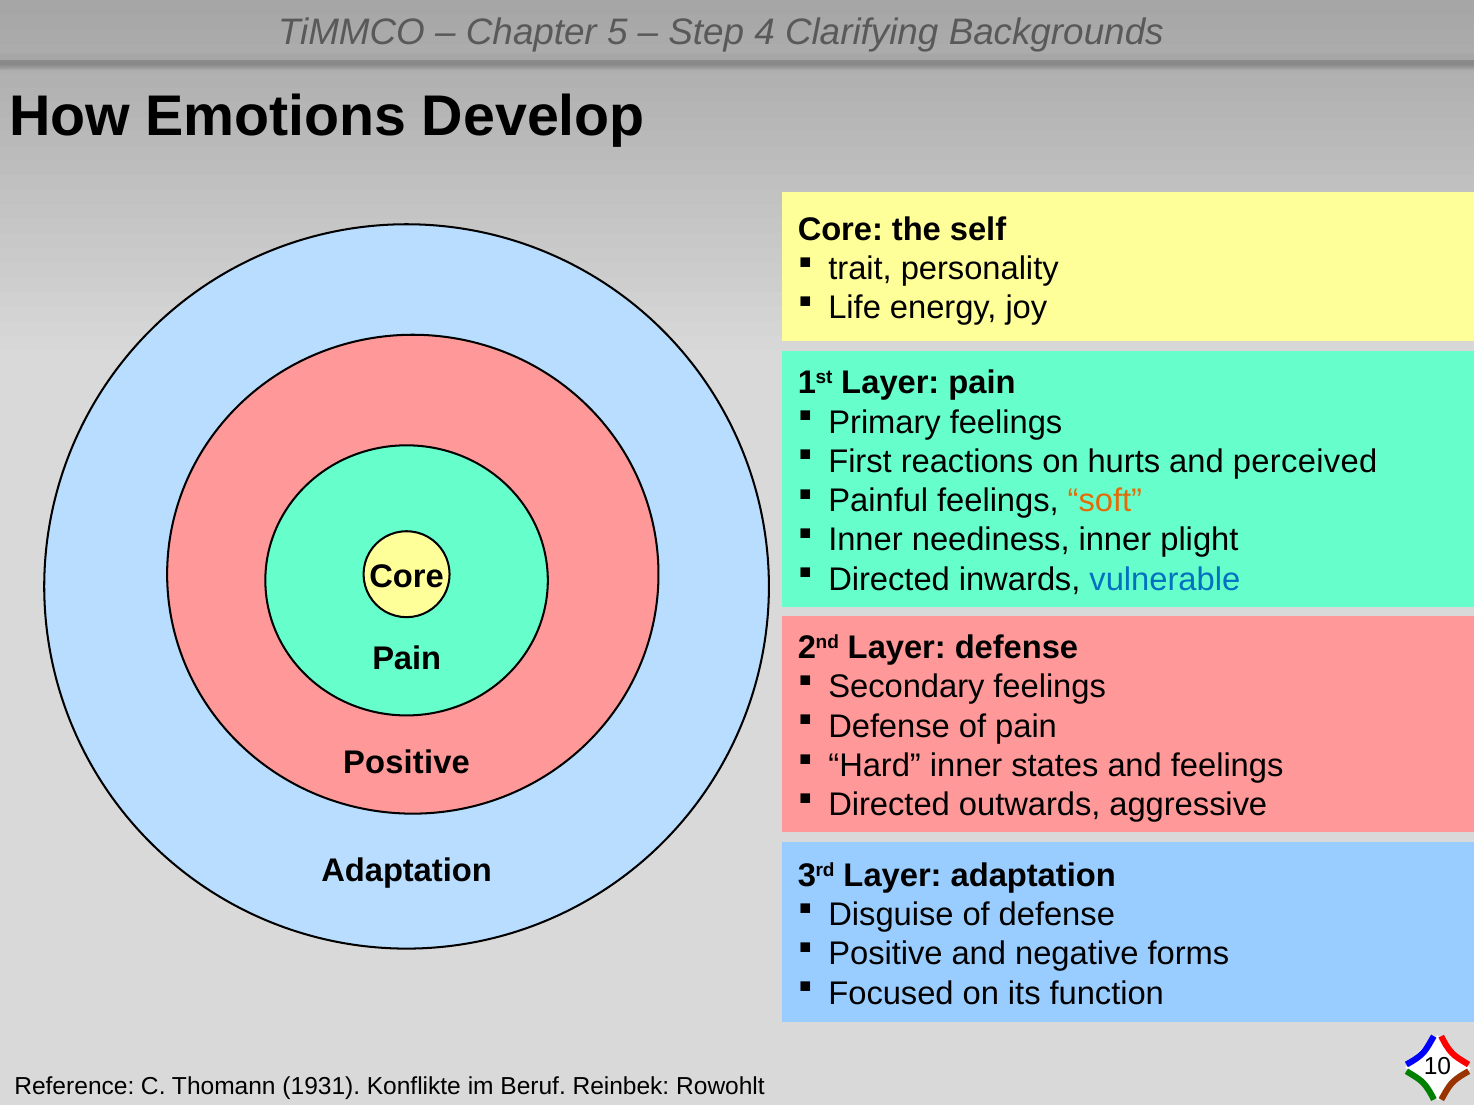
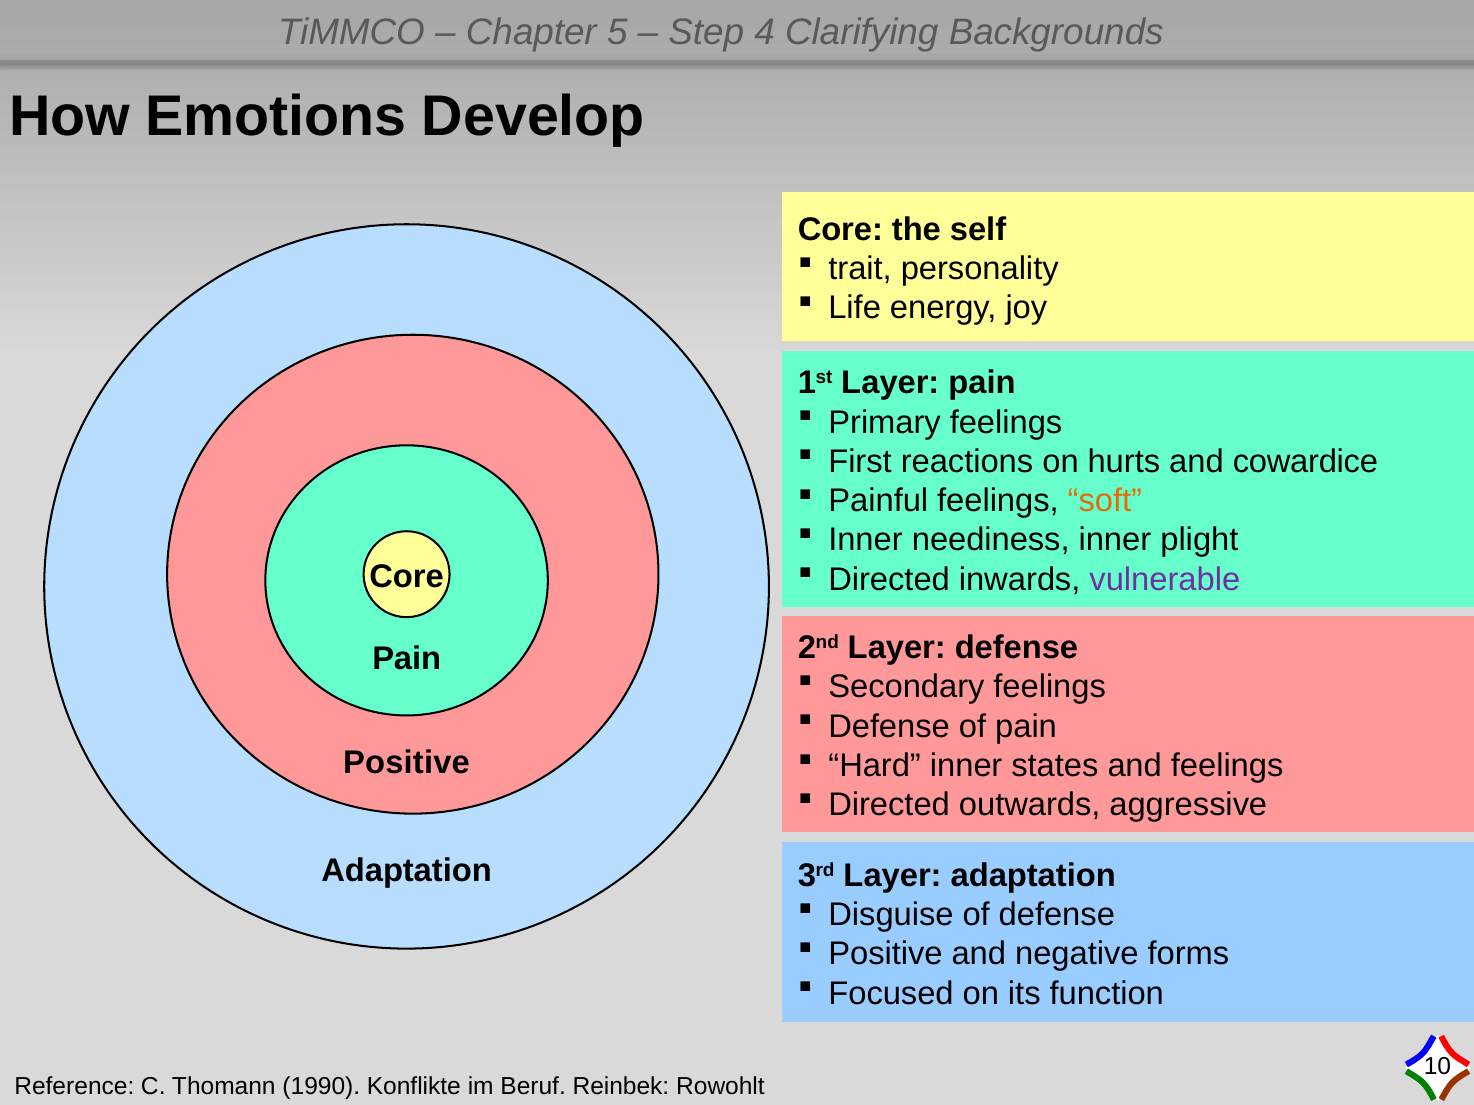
perceived: perceived -> cowardice (1305, 462)
vulnerable colour: blue -> purple (1165, 580)
1931: 1931 -> 1990 (321, 1087)
